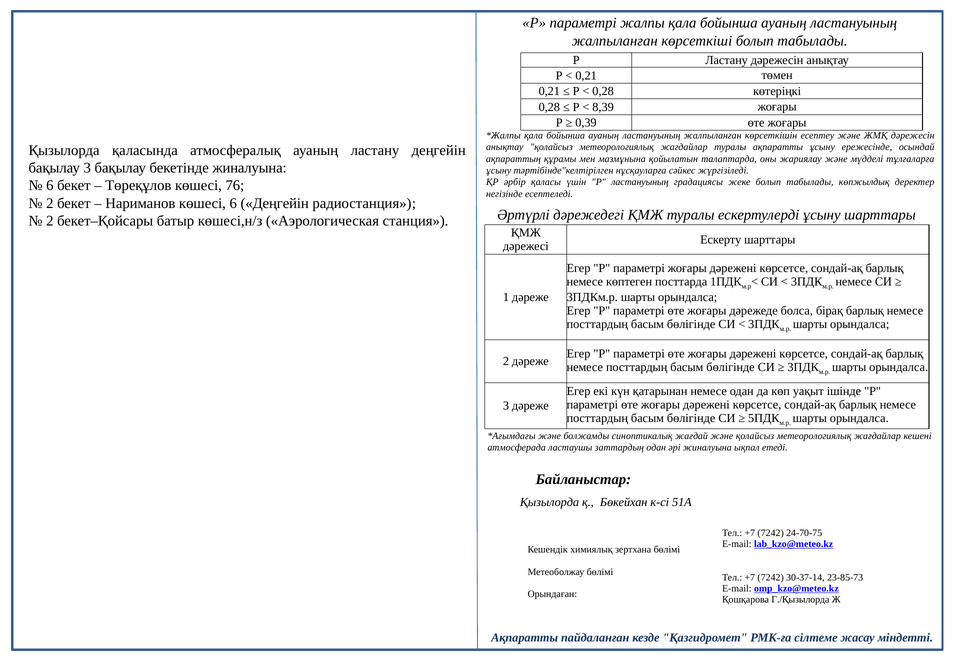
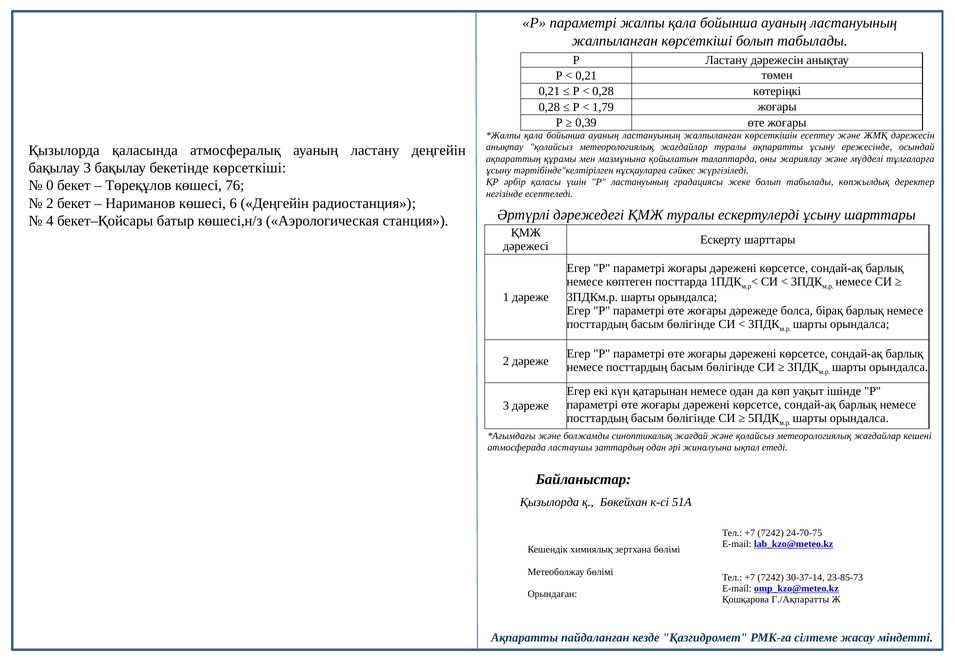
8,39: 8,39 -> 1,79 (603, 107)
бекетінде жиналуына: жиналуына -> көрсеткіші (249, 168)
6: 6 -> 0 (50, 186)
2: 2 -> 4 (50, 221)
Г./Қызылорда: Г./Қызылорда -> Г./Ақпаратты (800, 599)
